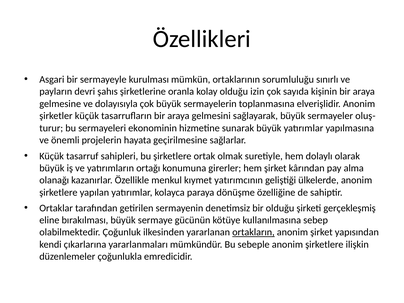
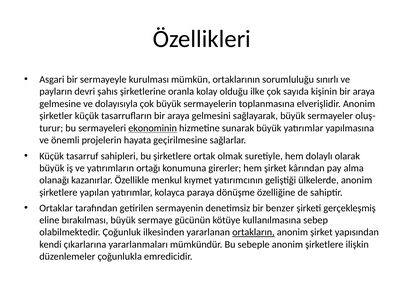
izin: izin -> ilke (257, 92)
ekonominin underline: none -> present (153, 128)
bir olduğu: olduğu -> benzer (280, 208)
